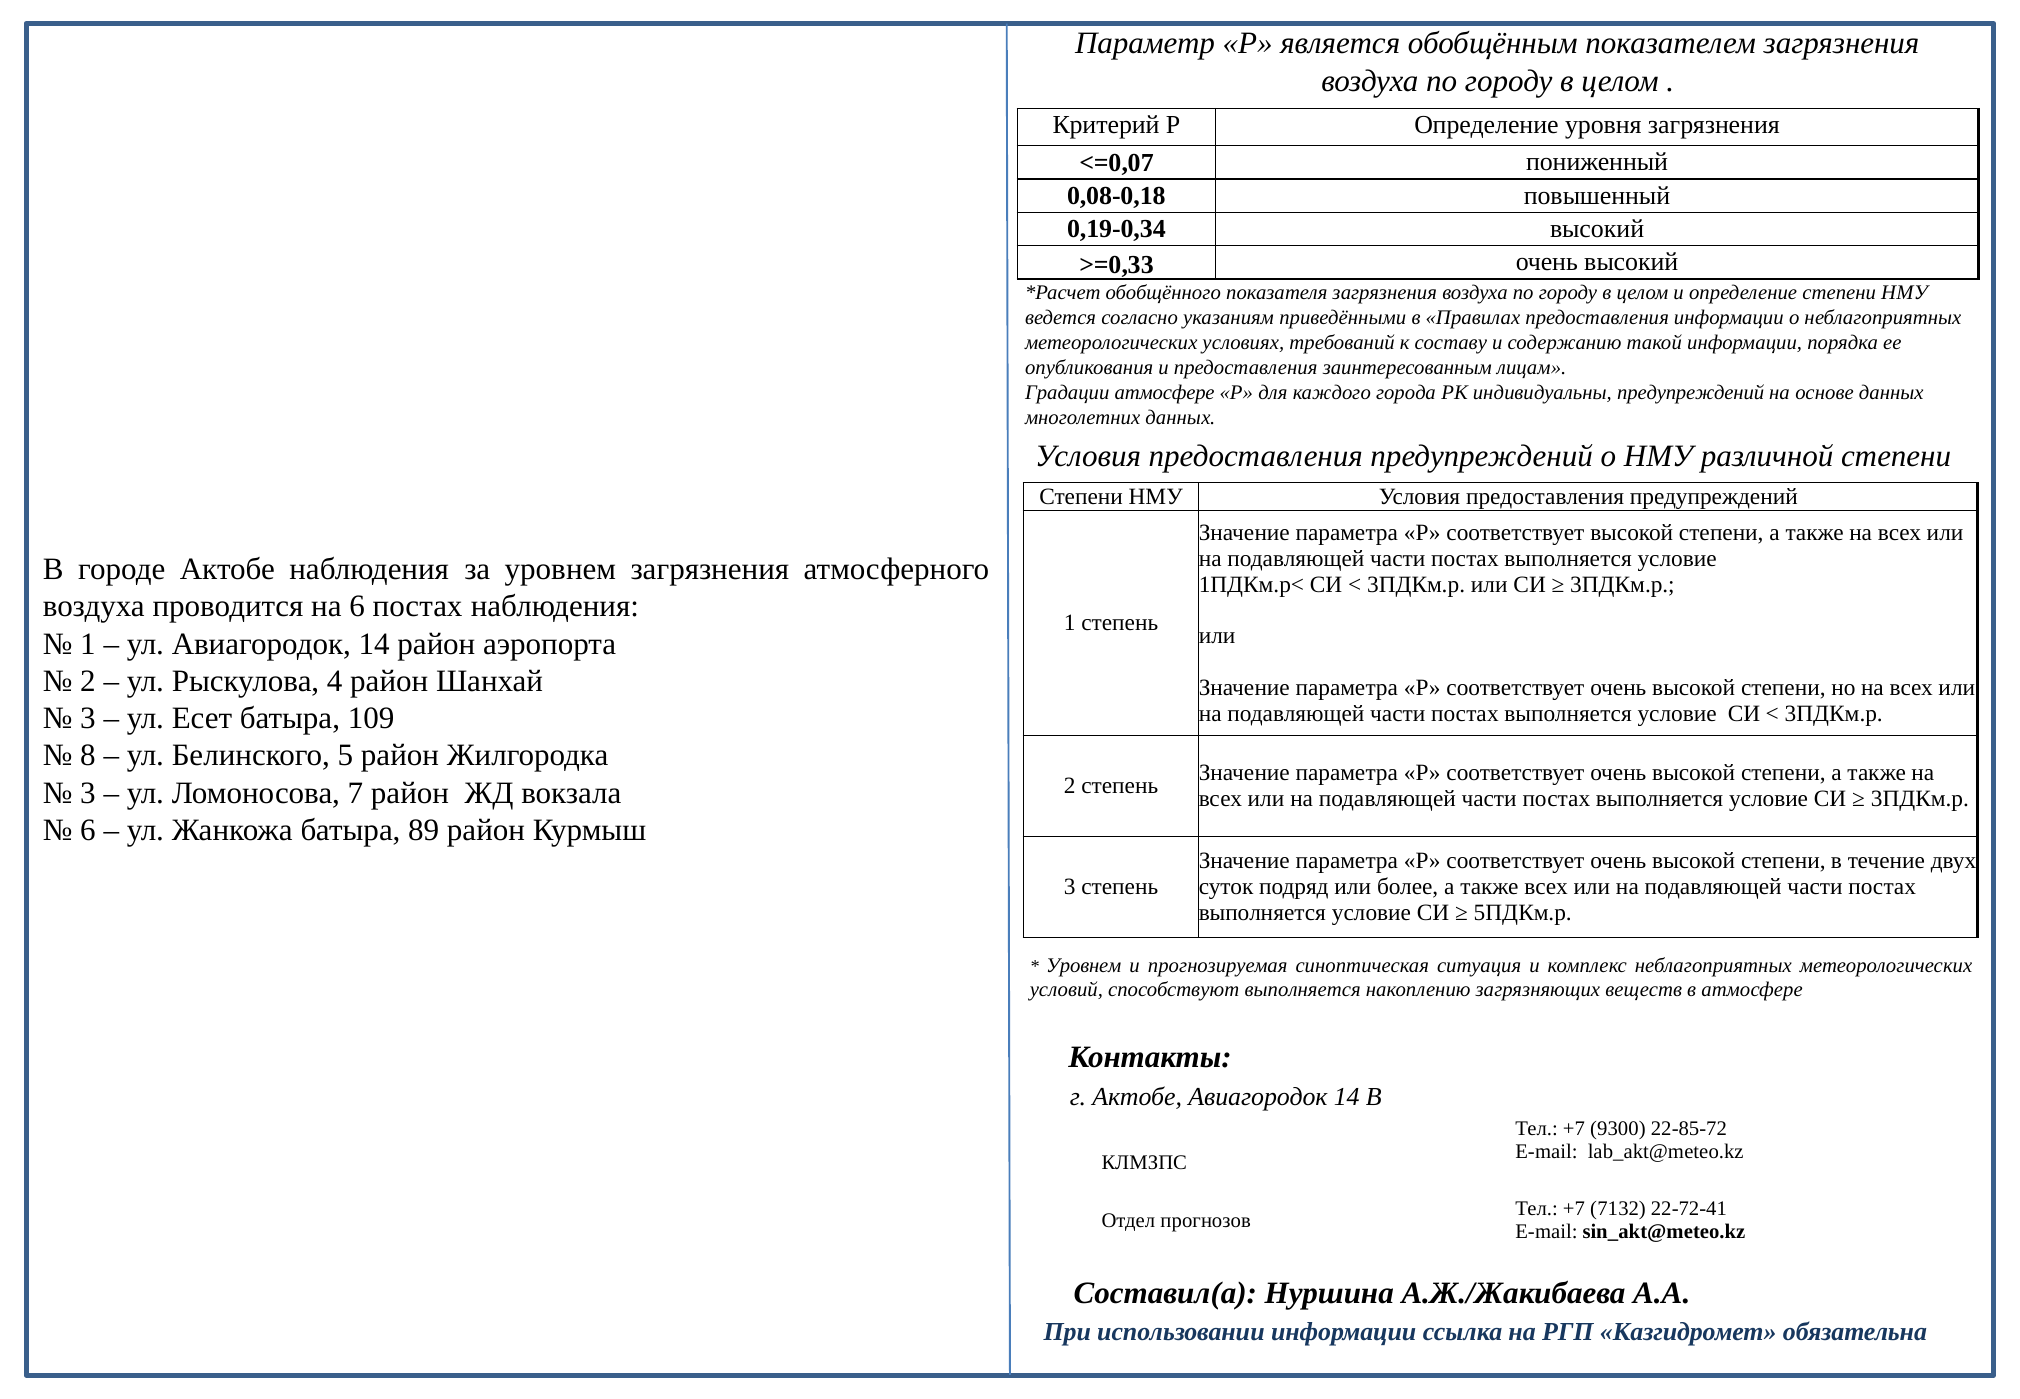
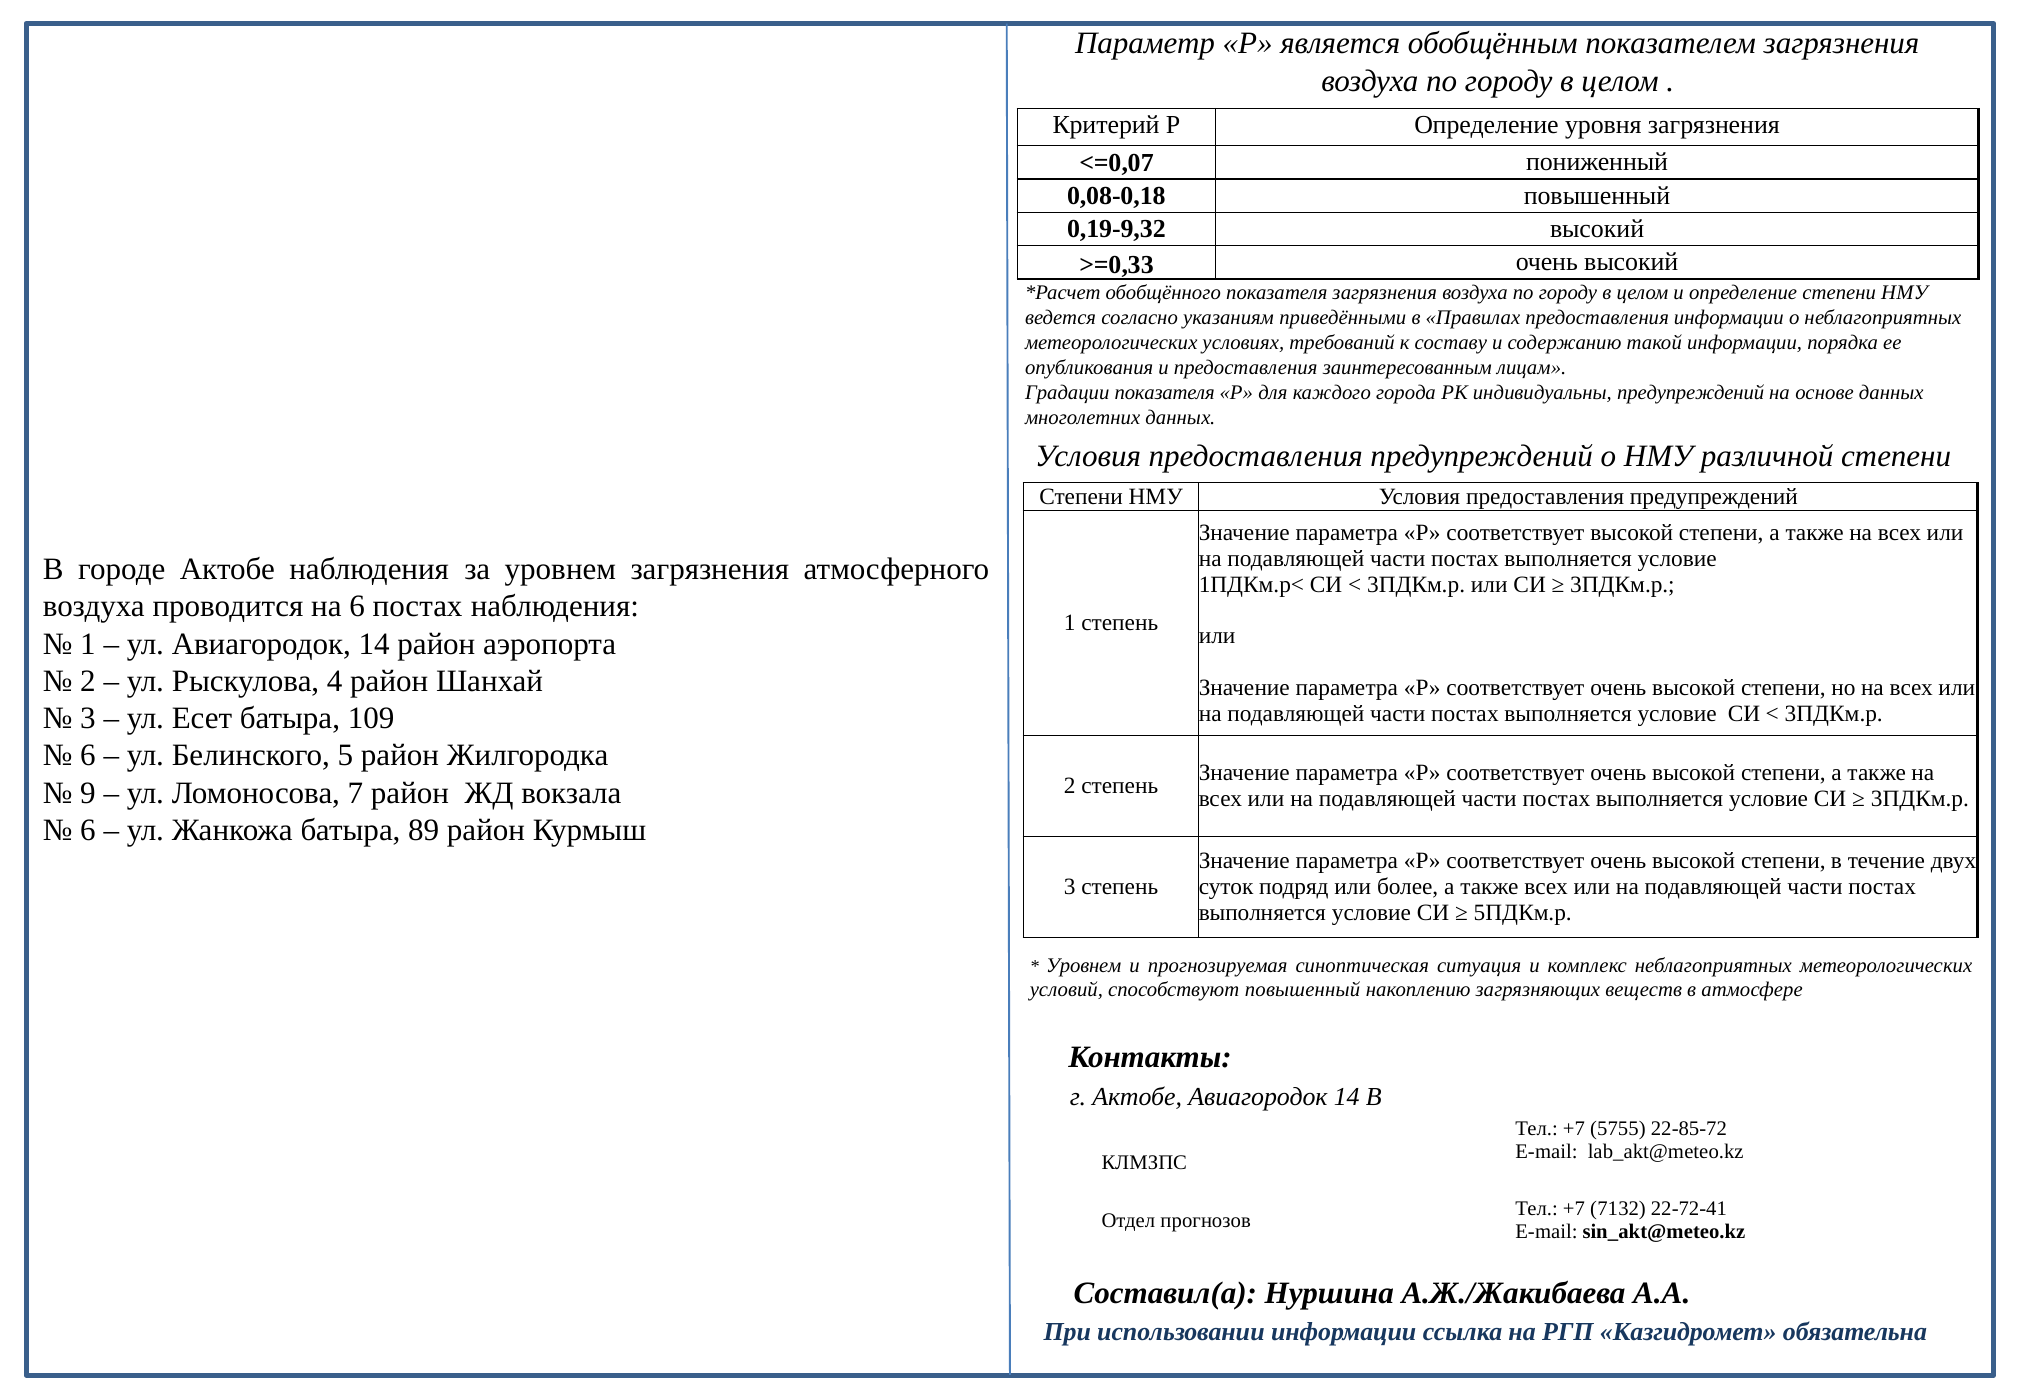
0,19-0,34: 0,19-0,34 -> 0,19-9,32 (1116, 229)
Градации атмосфере: атмосфере -> показателя (1165, 392)
8: 8 -> 6 (88, 755)
3: 3 -> 9 (88, 793)
способствуют выполняется: выполняется -> повышенный (1303, 990)
9300: 9300 -> 5755 (1618, 1128)
